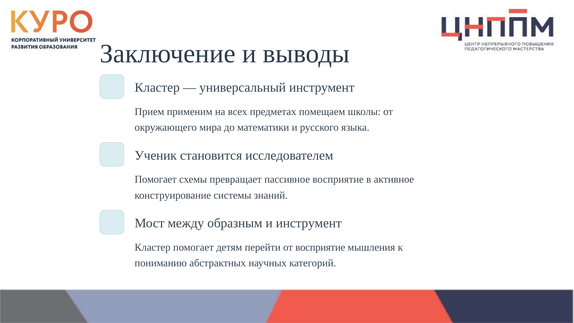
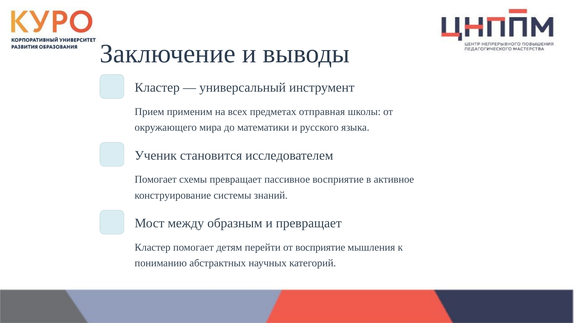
помещаем: помещаем -> отправная (322, 112)
и инструмент: инструмент -> превращает (309, 223)
